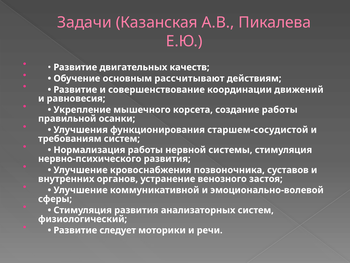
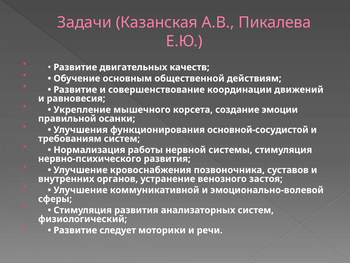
рассчитывают: рассчитывают -> общественной (189, 78)
создание работы: работы -> эмоции (280, 110)
старшем-сосудистой: старшем-сосудистой -> основной-сосудистой (258, 130)
